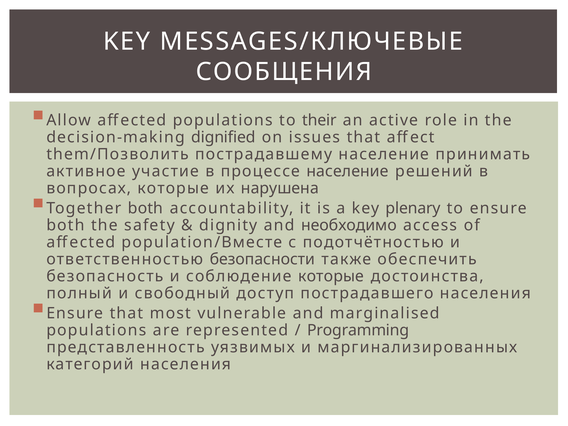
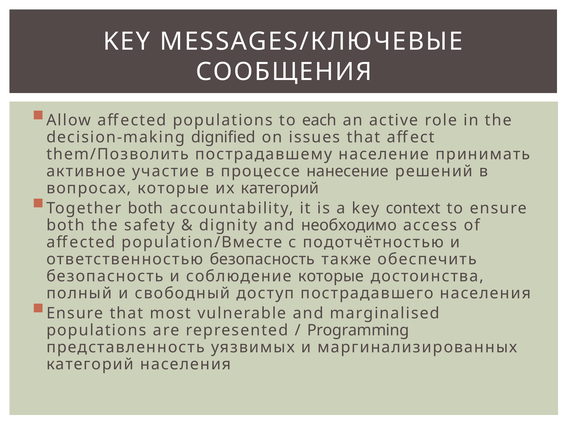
their: their -> each (319, 120)
процессе население: население -> нанесение (348, 171)
их нарушена: нарушена -> категорий (280, 188)
plenary: plenary -> context (413, 208)
ответственностью безопасности: безопасности -> безопасность (262, 259)
